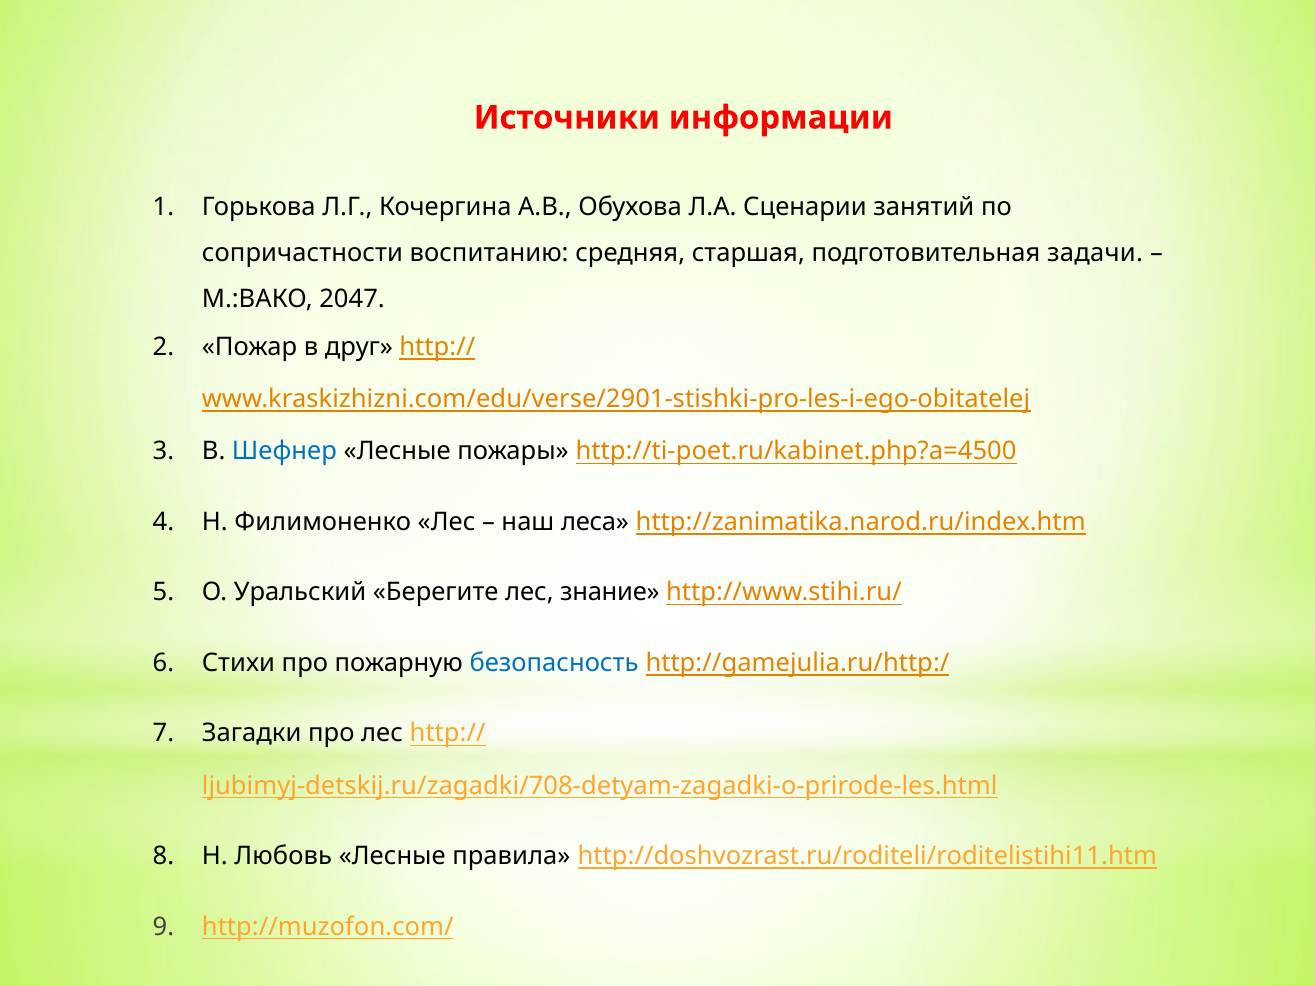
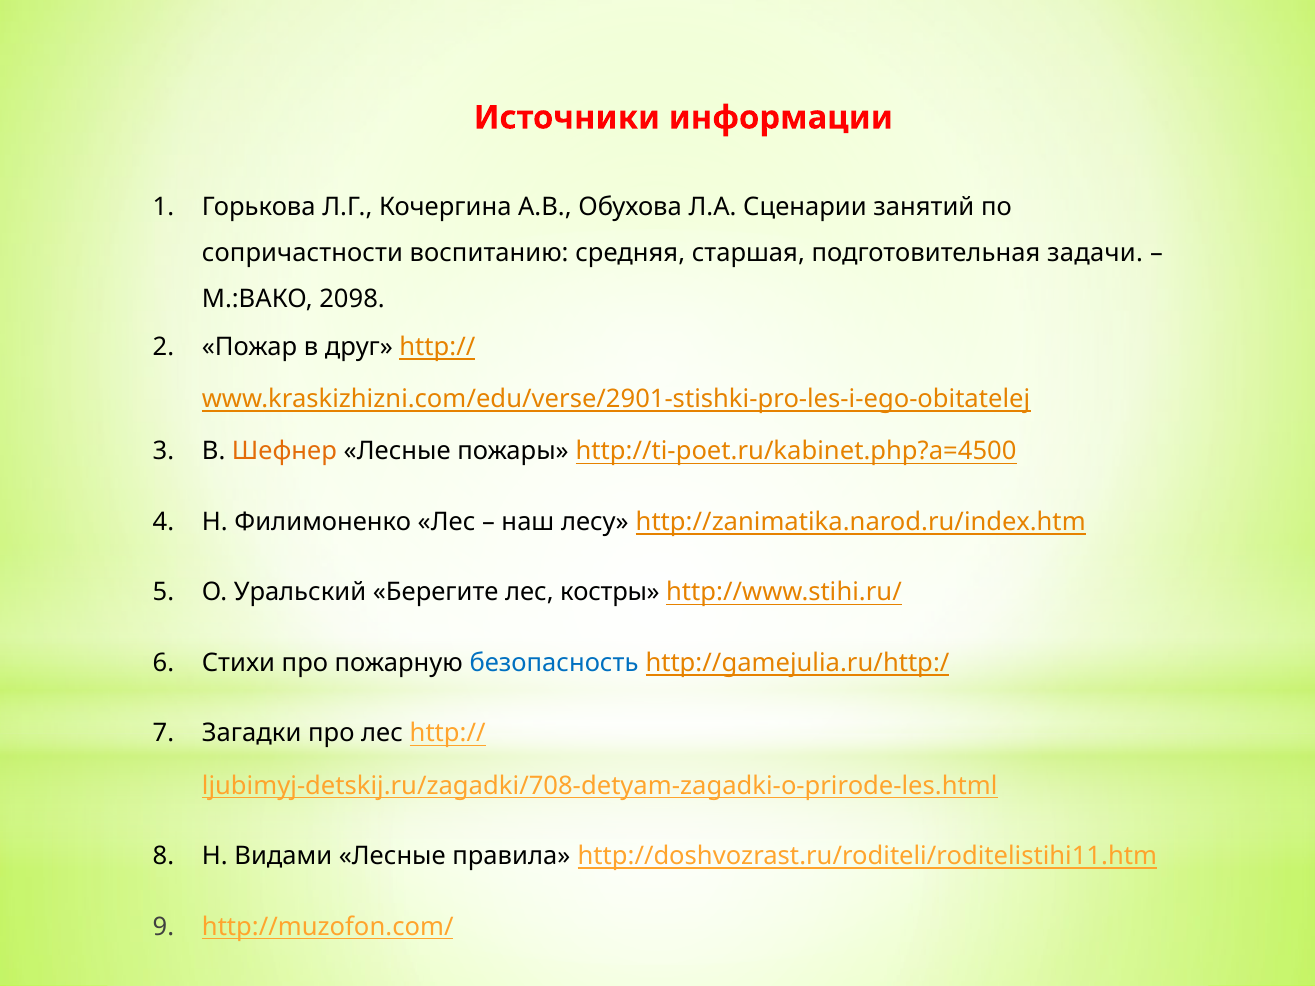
2047: 2047 -> 2098 (352, 299)
Шефнер colour: blue -> orange (284, 452)
леса: леса -> лесу (595, 522)
знание: знание -> костры (610, 593)
Любовь: Любовь -> Видами (283, 856)
